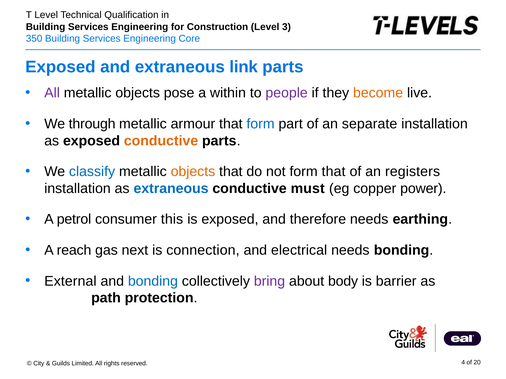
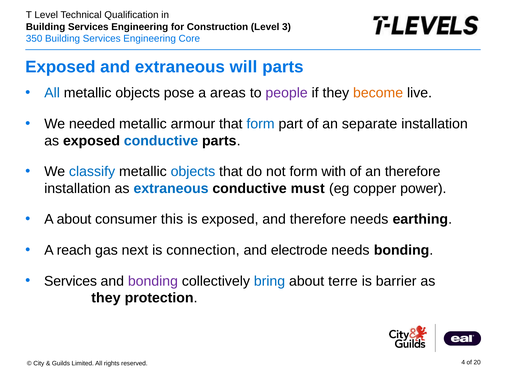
link: link -> will (243, 67)
All colour: purple -> blue (52, 93)
within: within -> areas (228, 93)
through: through -> needed (92, 124)
conductive colour: orange -> blue (161, 141)
objects colour: orange -> blue (193, 172)
form that: that -> with (334, 172)
an registers: registers -> therefore (413, 172)
A petrol: petrol -> about (74, 220)
electrical: electrical -> electrode (299, 251)
External: External -> Services (71, 282)
bonding colour: blue -> purple (153, 282)
bring colour: purple -> blue (270, 282)
body: body -> terre (343, 282)
path: path -> they (106, 298)
